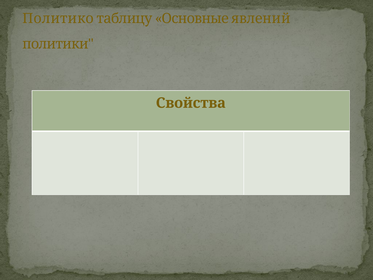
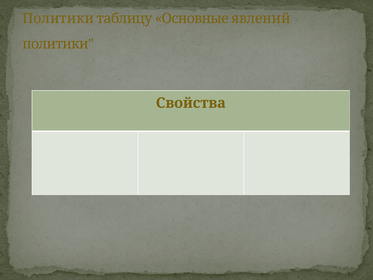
Политико: Политико -> Политики (58, 18)
